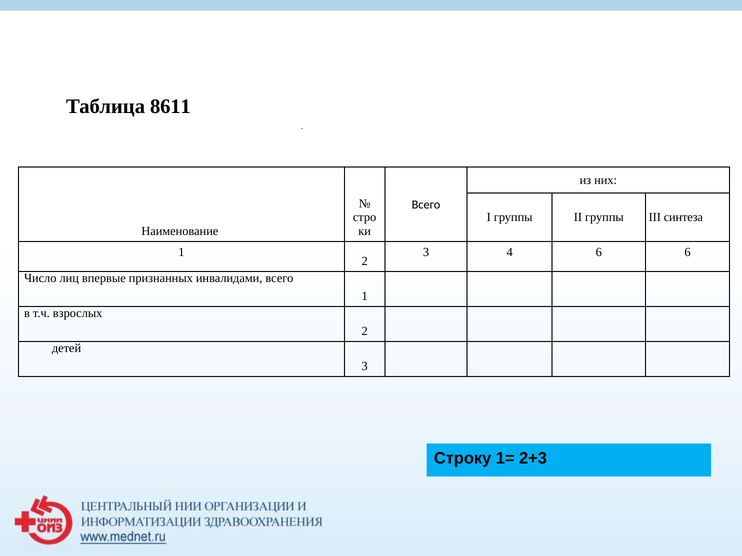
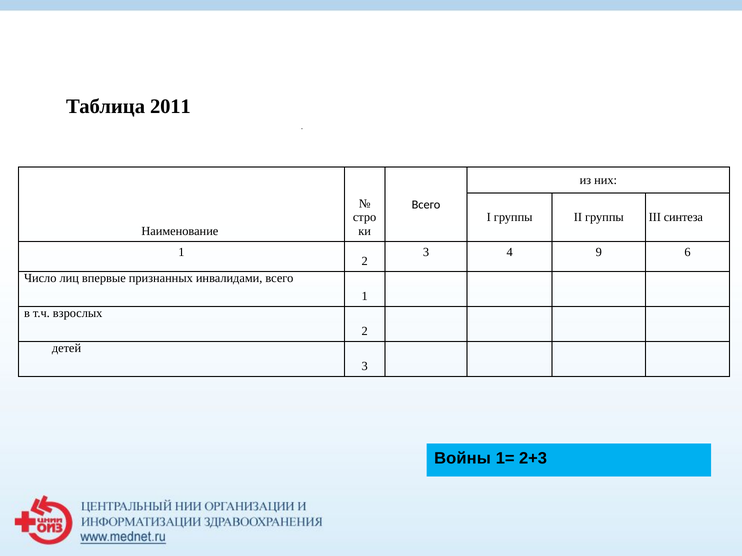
8611: 8611 -> 2011 (170, 107)
4 6: 6 -> 9 (599, 252)
Строку: Строку -> Войны (463, 459)
